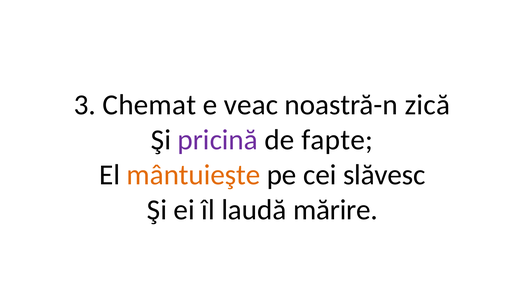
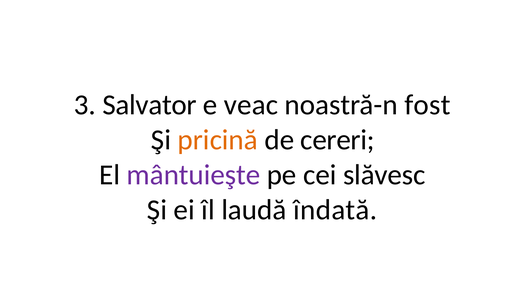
Chemat: Chemat -> Salvator (150, 105)
zică: zică -> fost (427, 105)
pricină colour: purple -> orange (218, 140)
fapte: fapte -> cereri (337, 140)
mântuieşte colour: orange -> purple (193, 175)
mărire: mărire -> îndată (335, 210)
